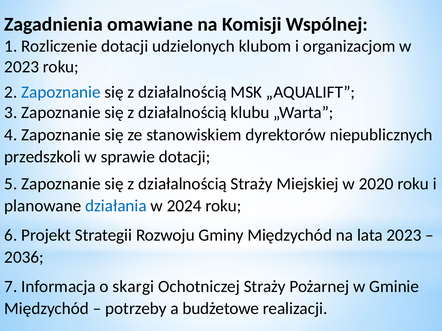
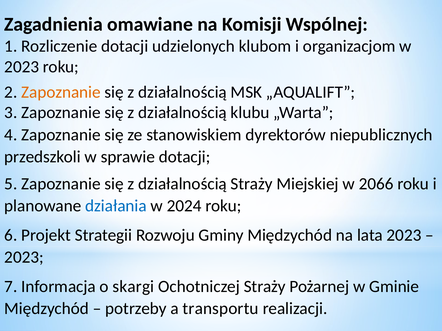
Zapoznanie colour: blue -> orange (61, 92)
2020: 2020 -> 2066 (376, 184)
2036: 2036 -> 2023 (24, 258)
budżetowe: budżetowe -> transportu (221, 309)
